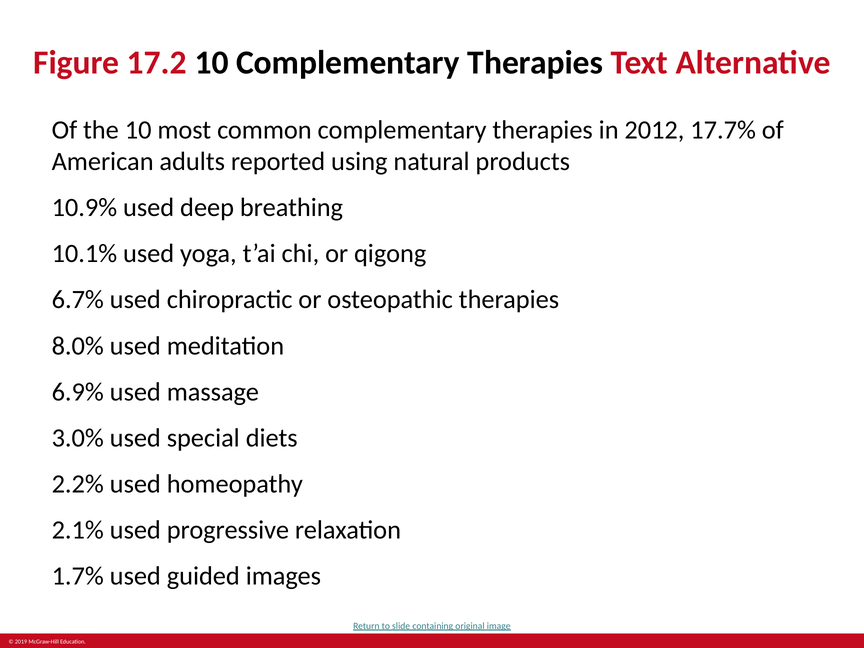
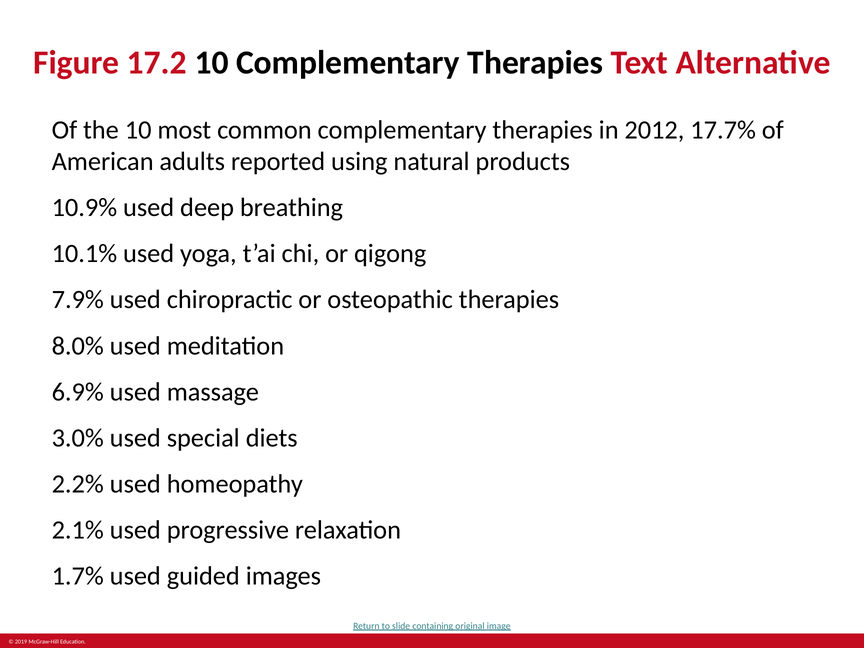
6.7%: 6.7% -> 7.9% (78, 300)
